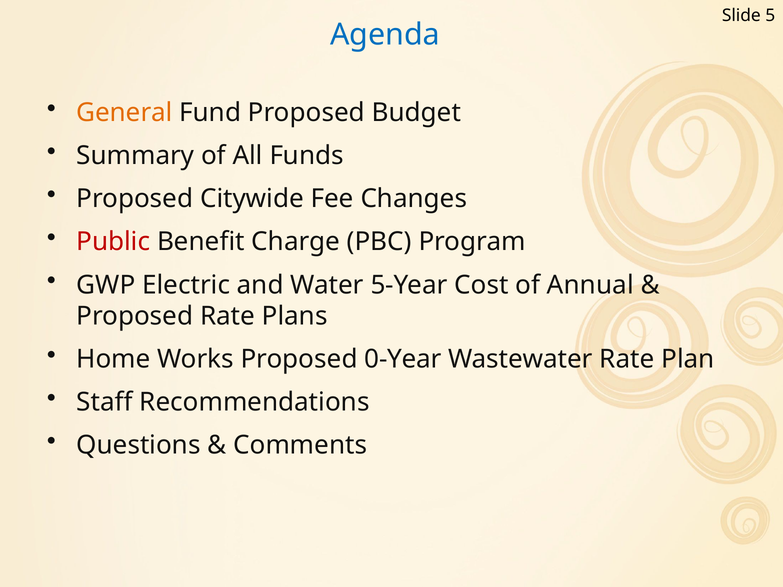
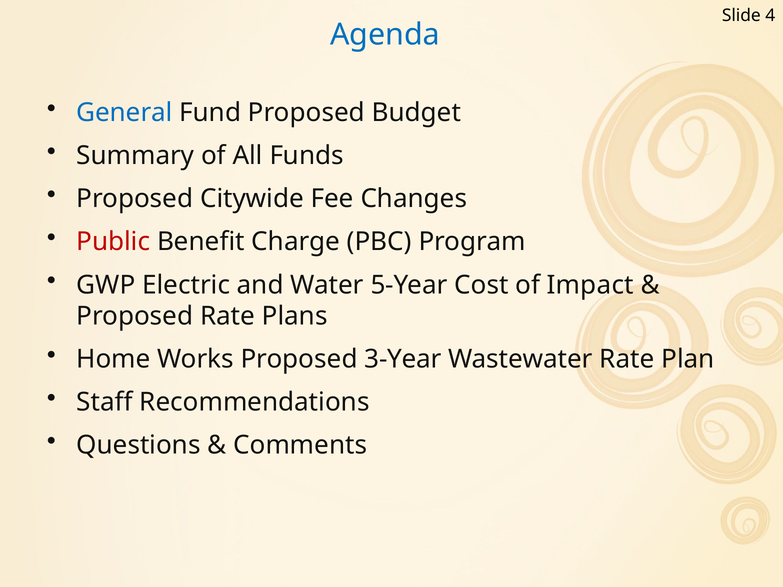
5: 5 -> 4 (770, 16)
General colour: orange -> blue (124, 113)
Annual: Annual -> Impact (590, 285)
0-Year: 0-Year -> 3-Year (403, 359)
